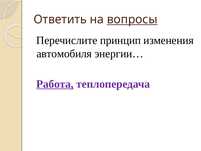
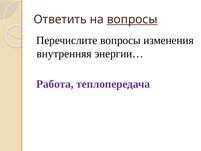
Перечислите принцип: принцип -> вопросы (120, 40)
автомобиля: автомобиля -> внутренняя (64, 54)
Работа underline: present -> none (55, 84)
